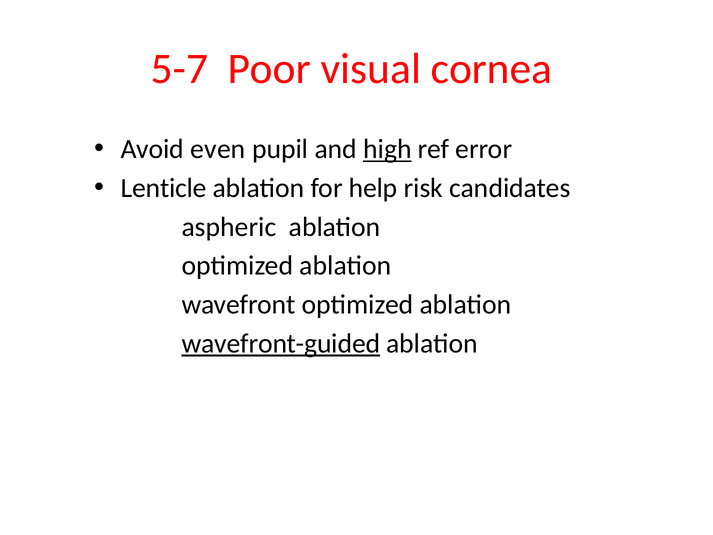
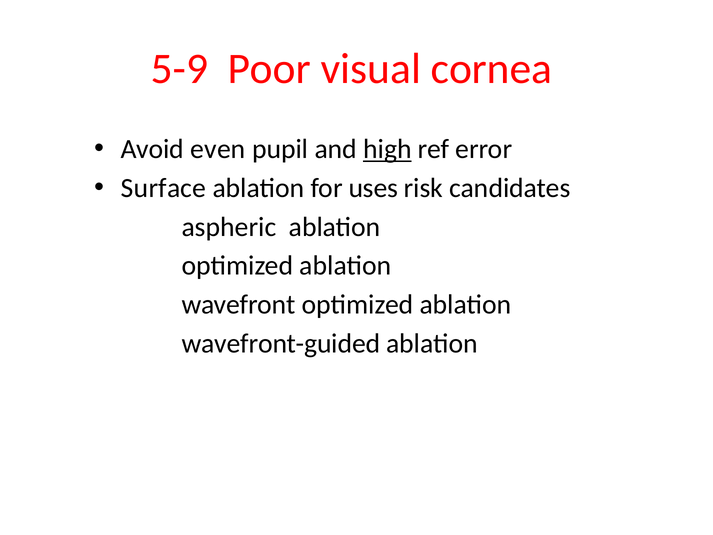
5-7: 5-7 -> 5-9 (180, 69)
Lenticle: Lenticle -> Surface (164, 188)
help: help -> uses (373, 188)
wavefront-guided underline: present -> none (281, 343)
